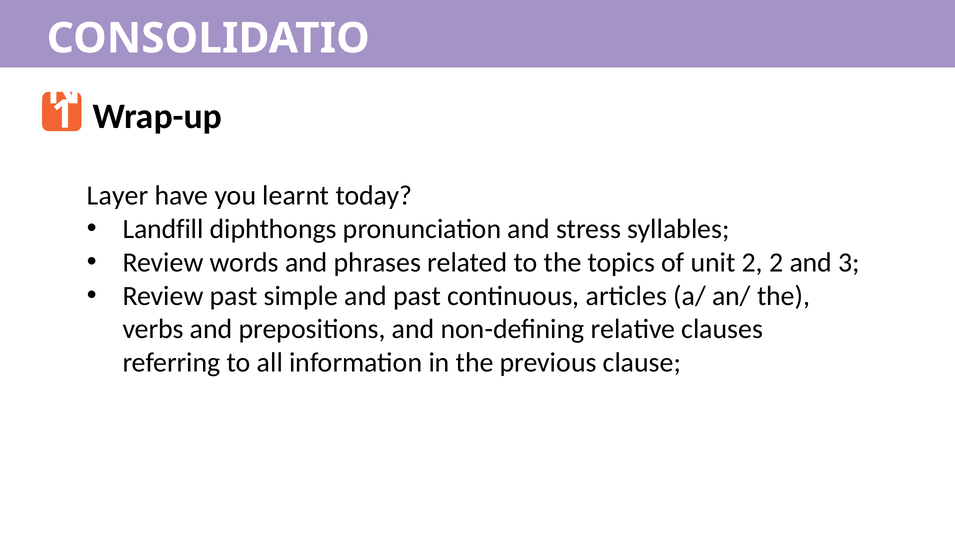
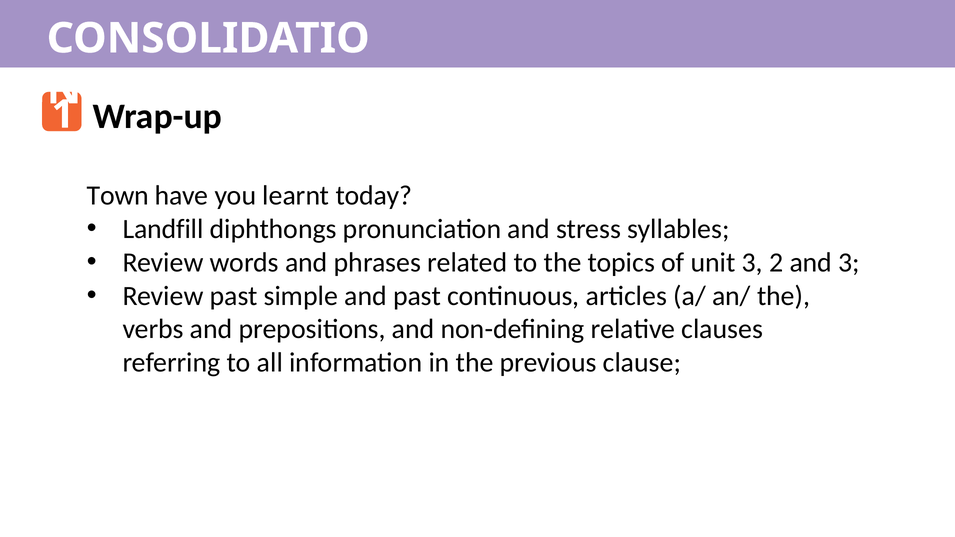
Layer: Layer -> Town (118, 196)
unit 2: 2 -> 3 (752, 263)
